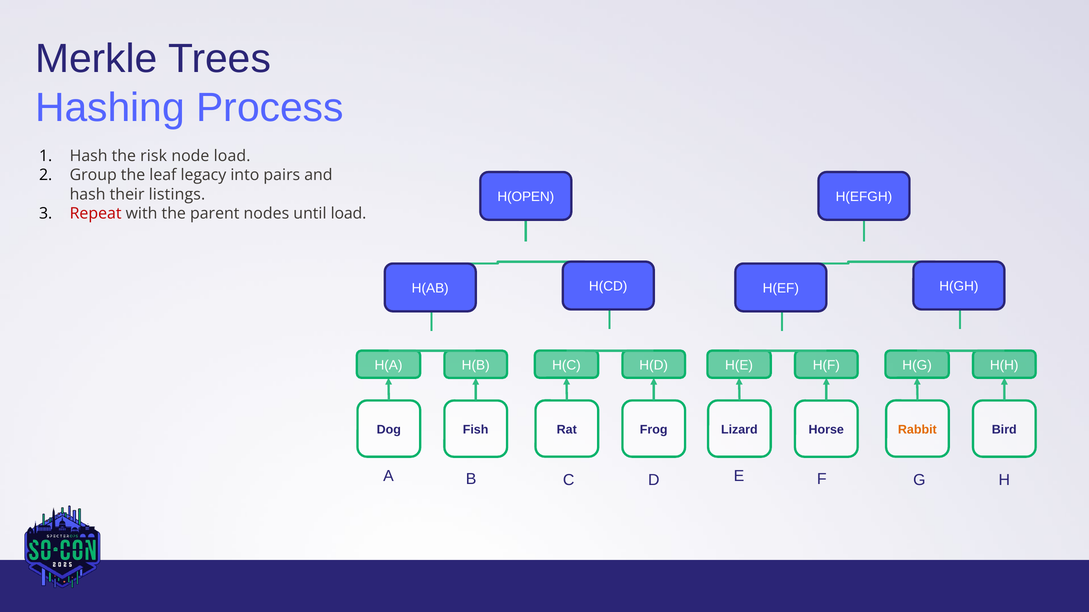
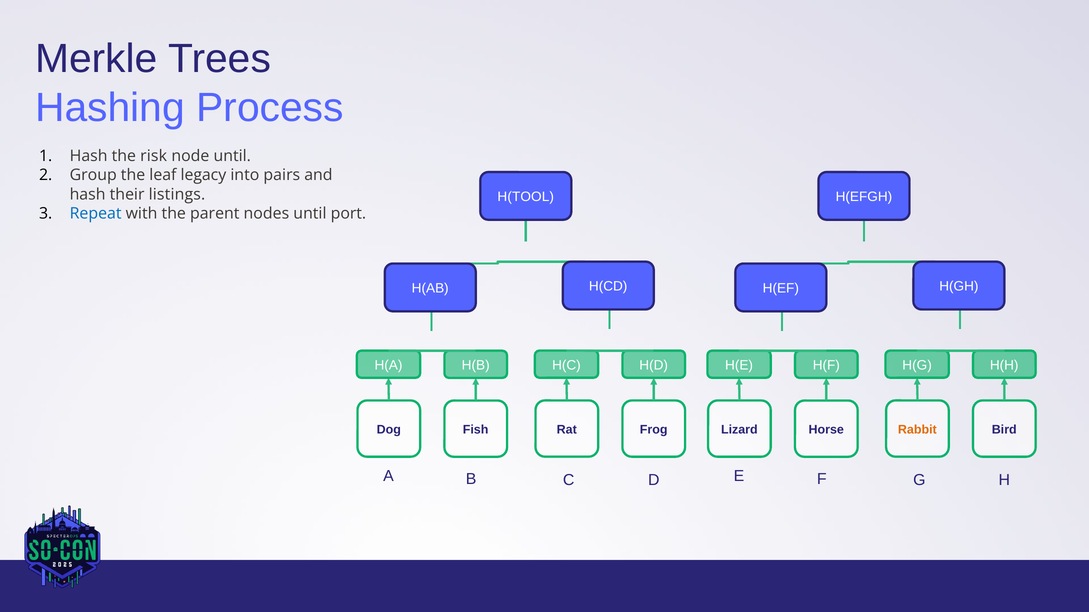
node load: load -> until (232, 156)
H(OPEN: H(OPEN -> H(TOOL (526, 197)
Repeat colour: red -> blue (96, 214)
until load: load -> port (348, 214)
